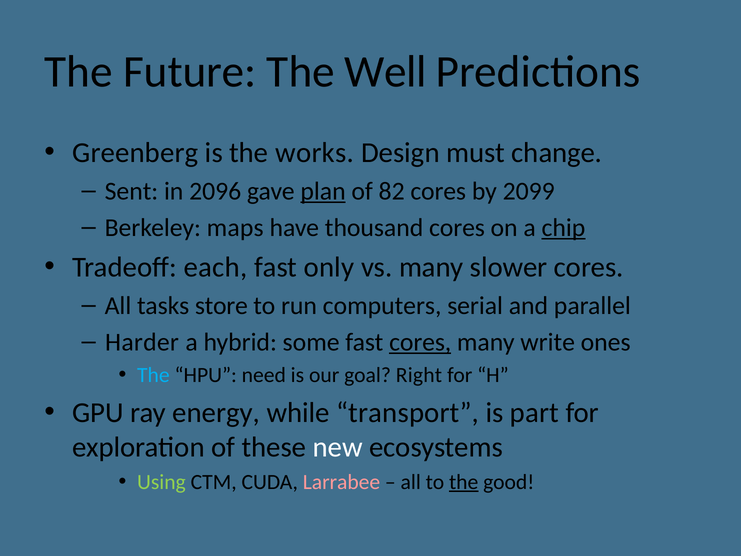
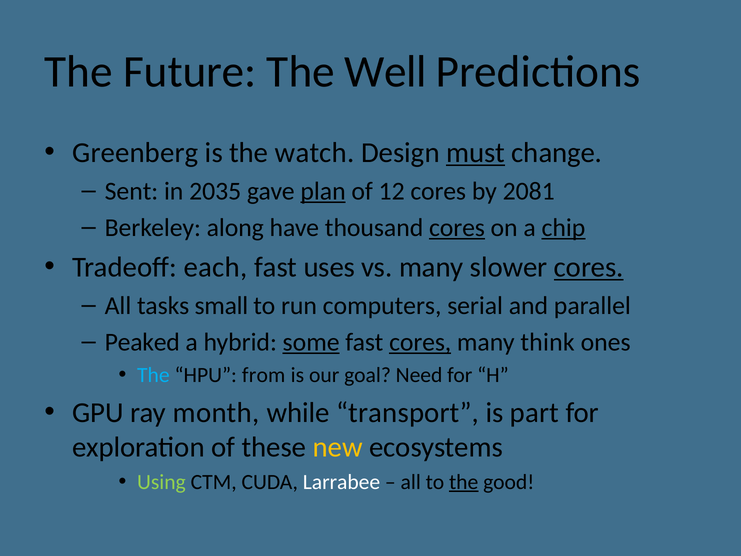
works: works -> watch (315, 153)
must underline: none -> present (475, 153)
2096: 2096 -> 2035 (215, 191)
82: 82 -> 12 (392, 191)
2099: 2099 -> 2081 (529, 191)
maps: maps -> along (235, 228)
cores underline: none -> present (457, 228)
only: only -> uses (329, 267)
cores underline: none -> present (589, 267)
store: store -> small (221, 305)
Harder: Harder -> Peaked (142, 342)
some underline: none -> present (311, 342)
write: write -> think (547, 342)
need: need -> from (264, 375)
Right: Right -> Need (419, 375)
energy: energy -> month (216, 413)
new colour: white -> yellow (338, 447)
Larrabee colour: pink -> white (341, 482)
